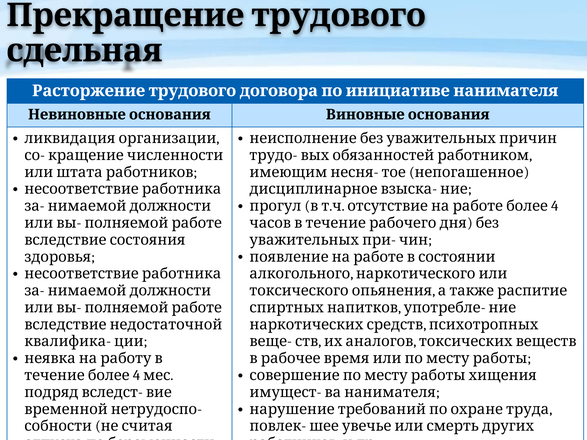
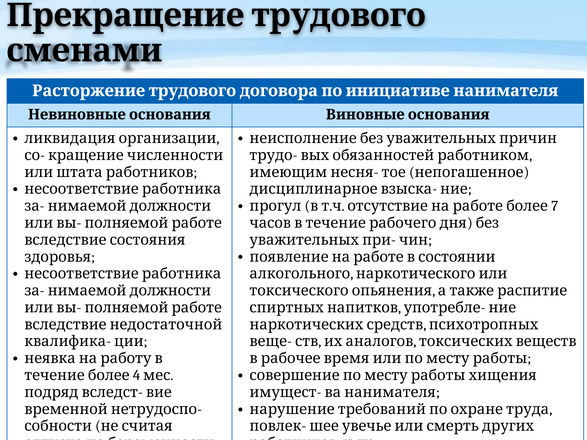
сдельная: сдельная -> сменами (84, 51)
4: 4 -> 7 (555, 206)
